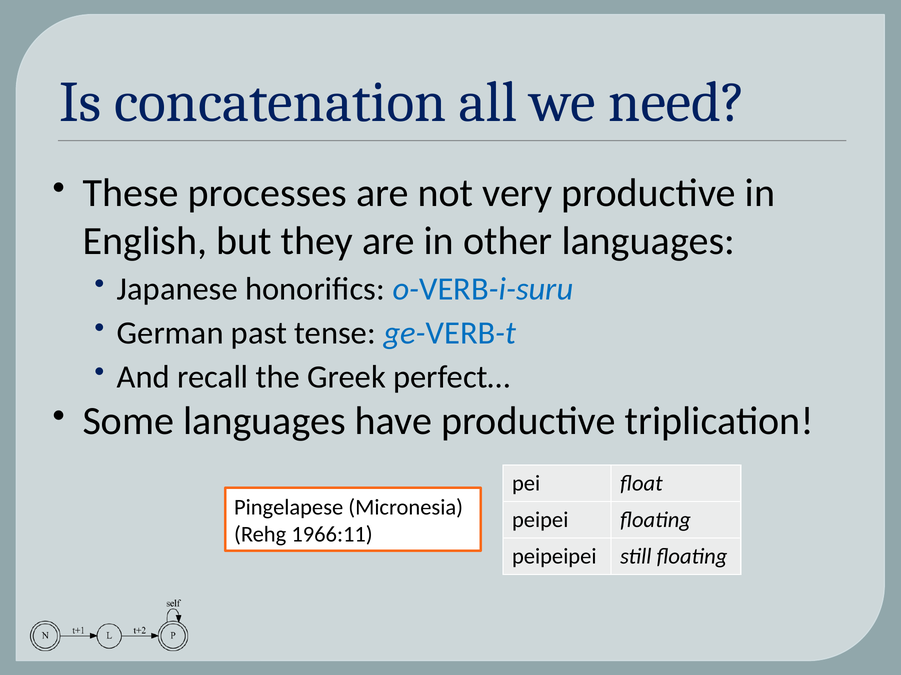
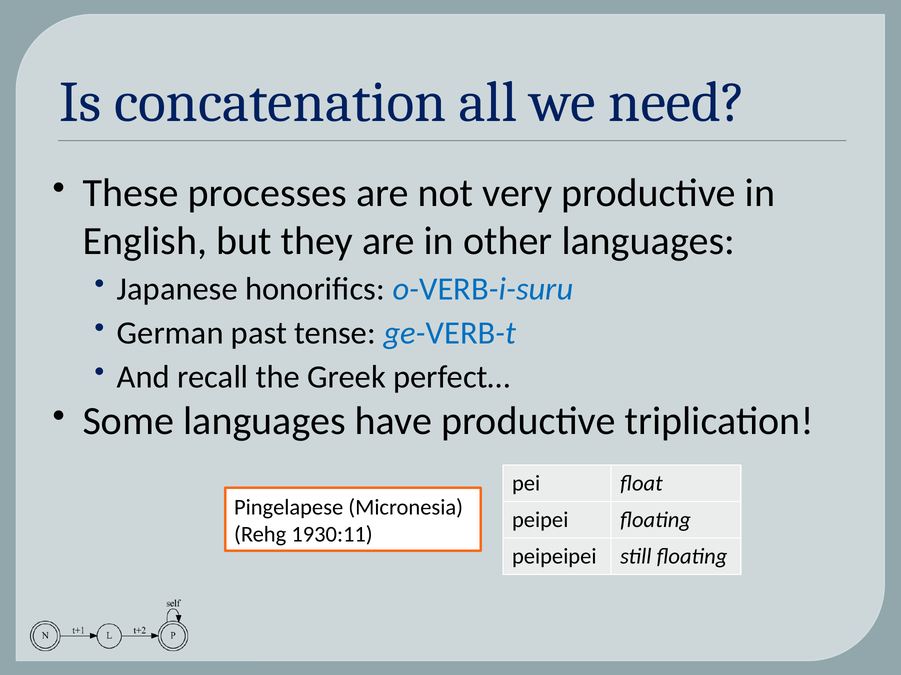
1966:11: 1966:11 -> 1930:11 (332, 535)
